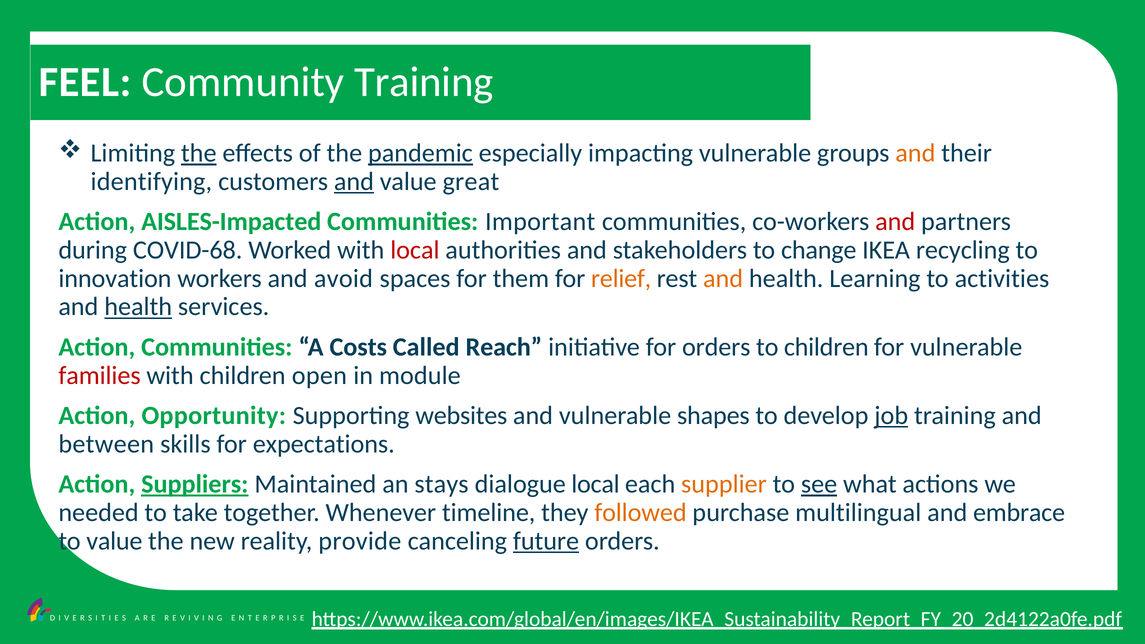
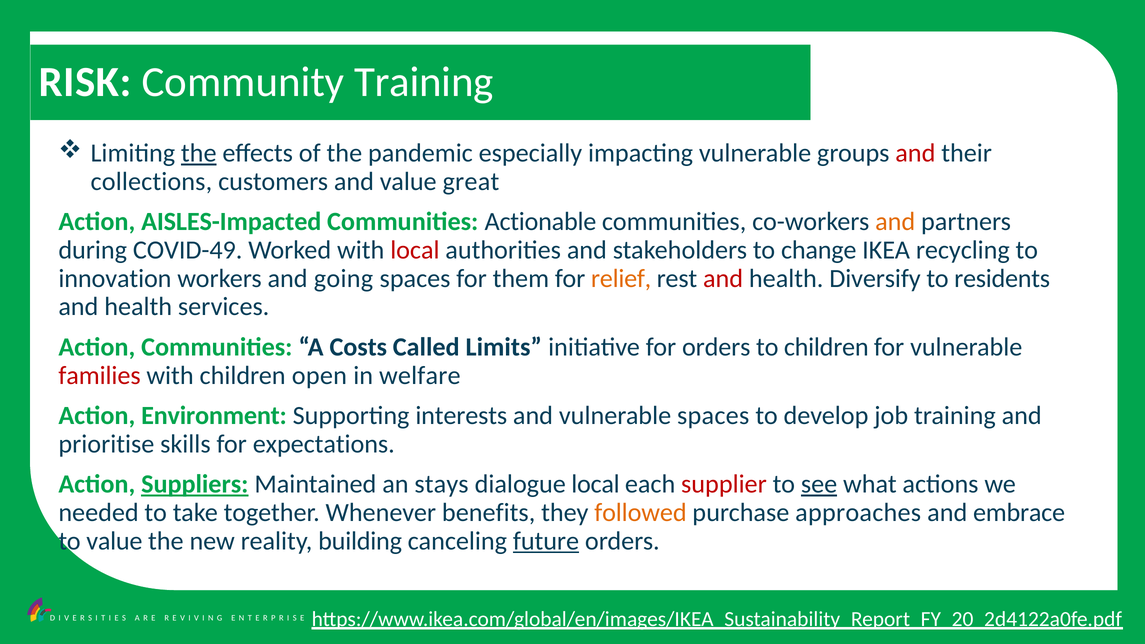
FEEL: FEEL -> RISK (85, 82)
pandemic underline: present -> none (420, 153)
and colour: orange -> red (915, 153)
identifying: identifying -> collections (151, 182)
and underline: present -> none (354, 182)
Important: Important -> Actionable (540, 222)
and colour: red -> orange (895, 222)
COVID-68: COVID-68 -> COVID-49 (188, 250)
avoid: avoid -> going (343, 278)
and colour: orange -> red (723, 278)
Learning: Learning -> Diversify (875, 278)
activities: activities -> residents (1002, 278)
health underline: present -> none (138, 307)
Reach: Reach -> Limits (504, 347)
module: module -> welfare (420, 375)
Opportunity: Opportunity -> Environment (214, 416)
websites: websites -> interests (461, 416)
vulnerable shapes: shapes -> spaces (713, 416)
job underline: present -> none (891, 416)
between: between -> prioritise (106, 444)
supplier colour: orange -> red (724, 484)
timeline: timeline -> benefits (489, 513)
multilingual: multilingual -> approaches (858, 513)
provide: provide -> building (360, 541)
